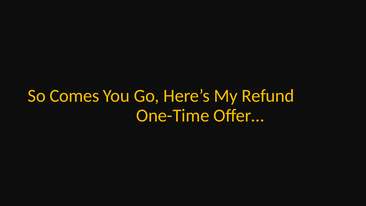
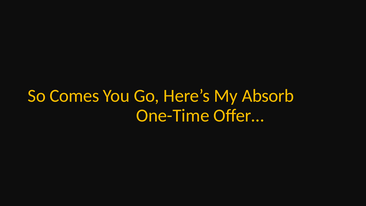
Refund: Refund -> Absorb (268, 96)
